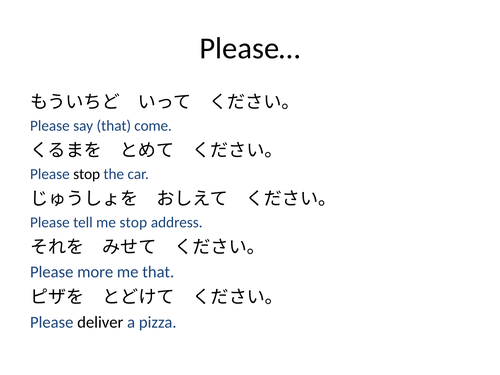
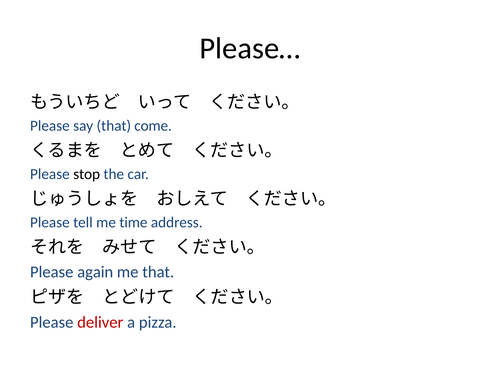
me stop: stop -> time (133, 222)
more: more -> again (95, 272)
deliver colour: black -> red (100, 322)
